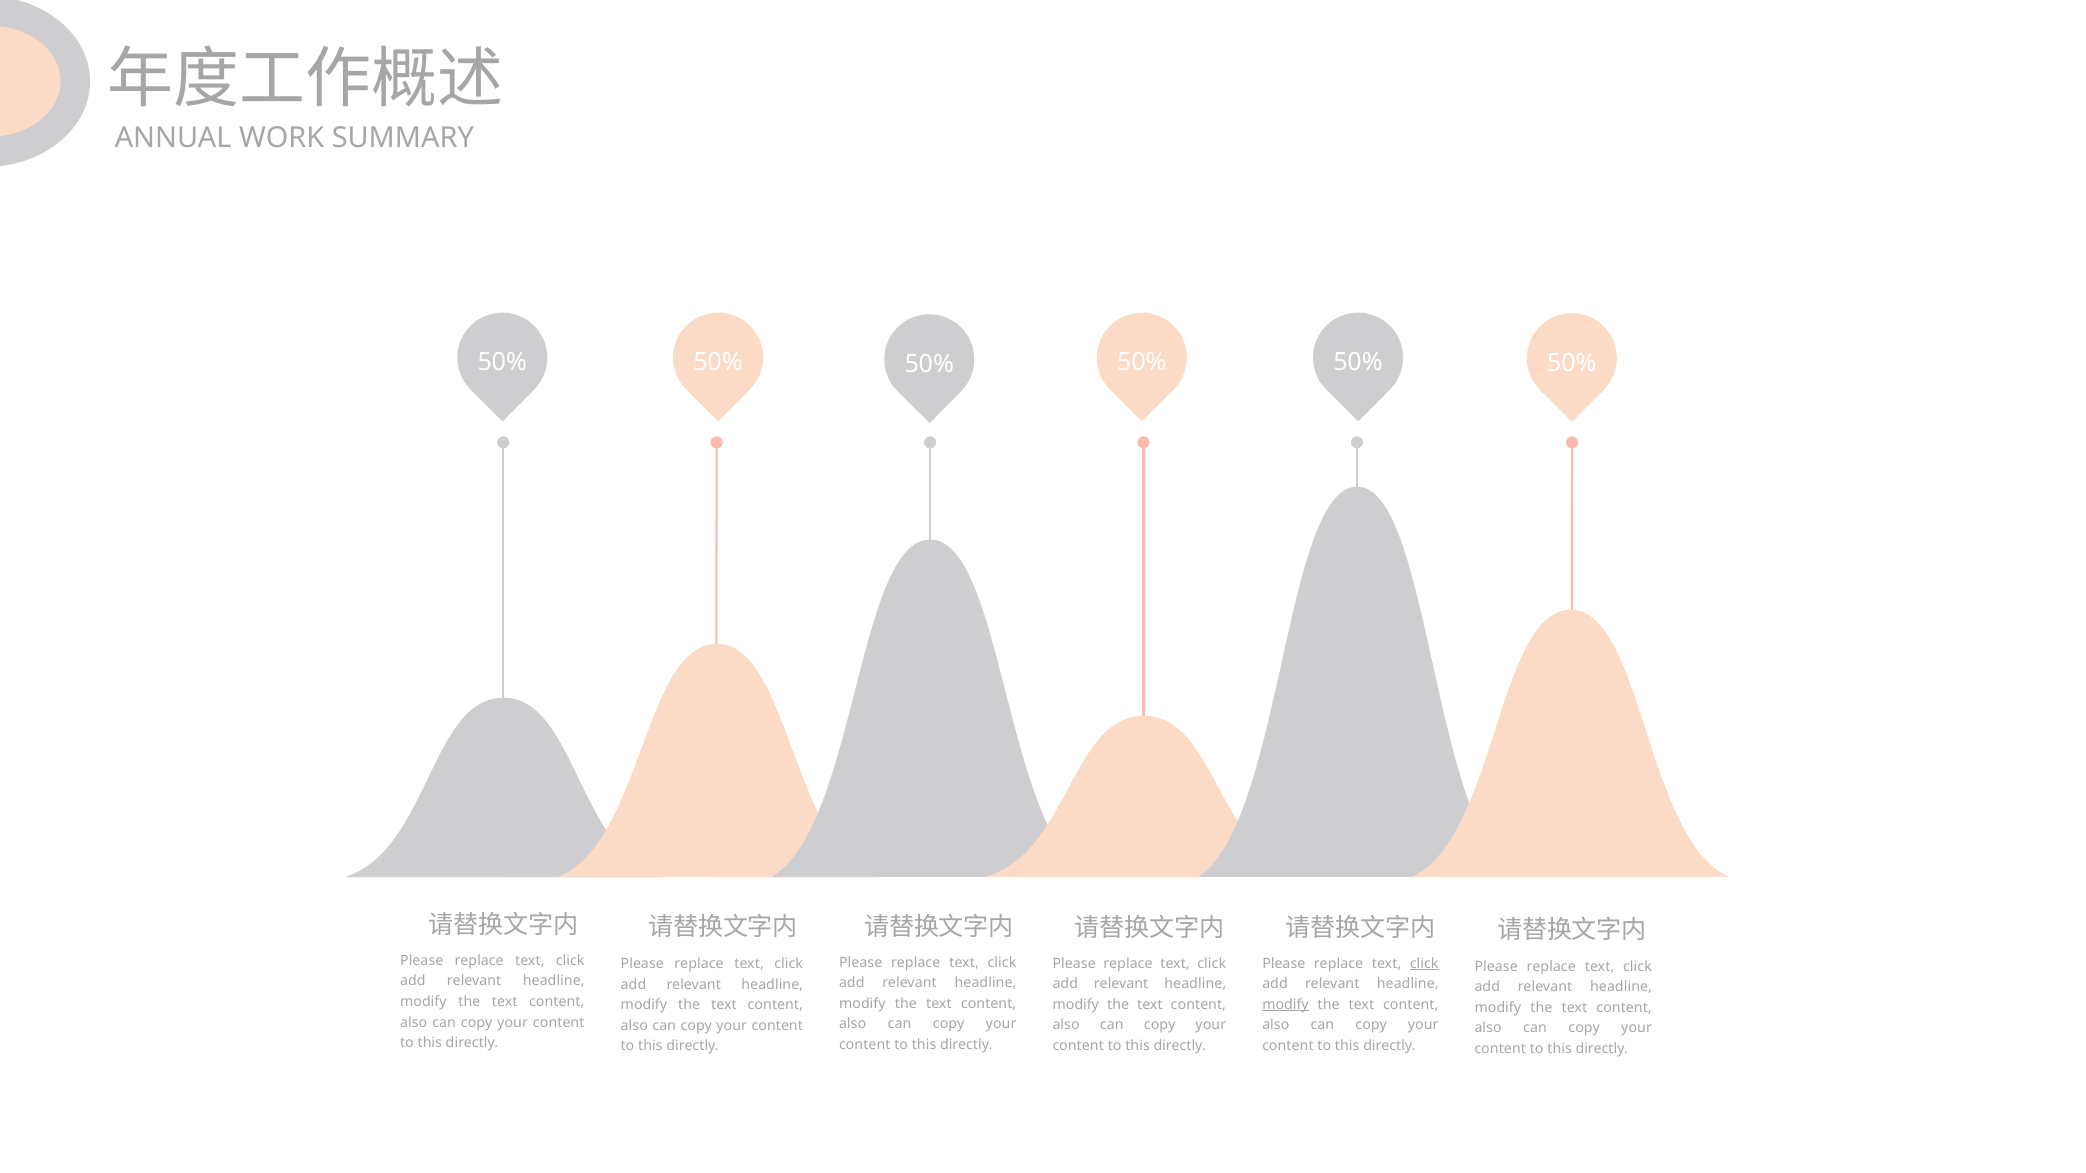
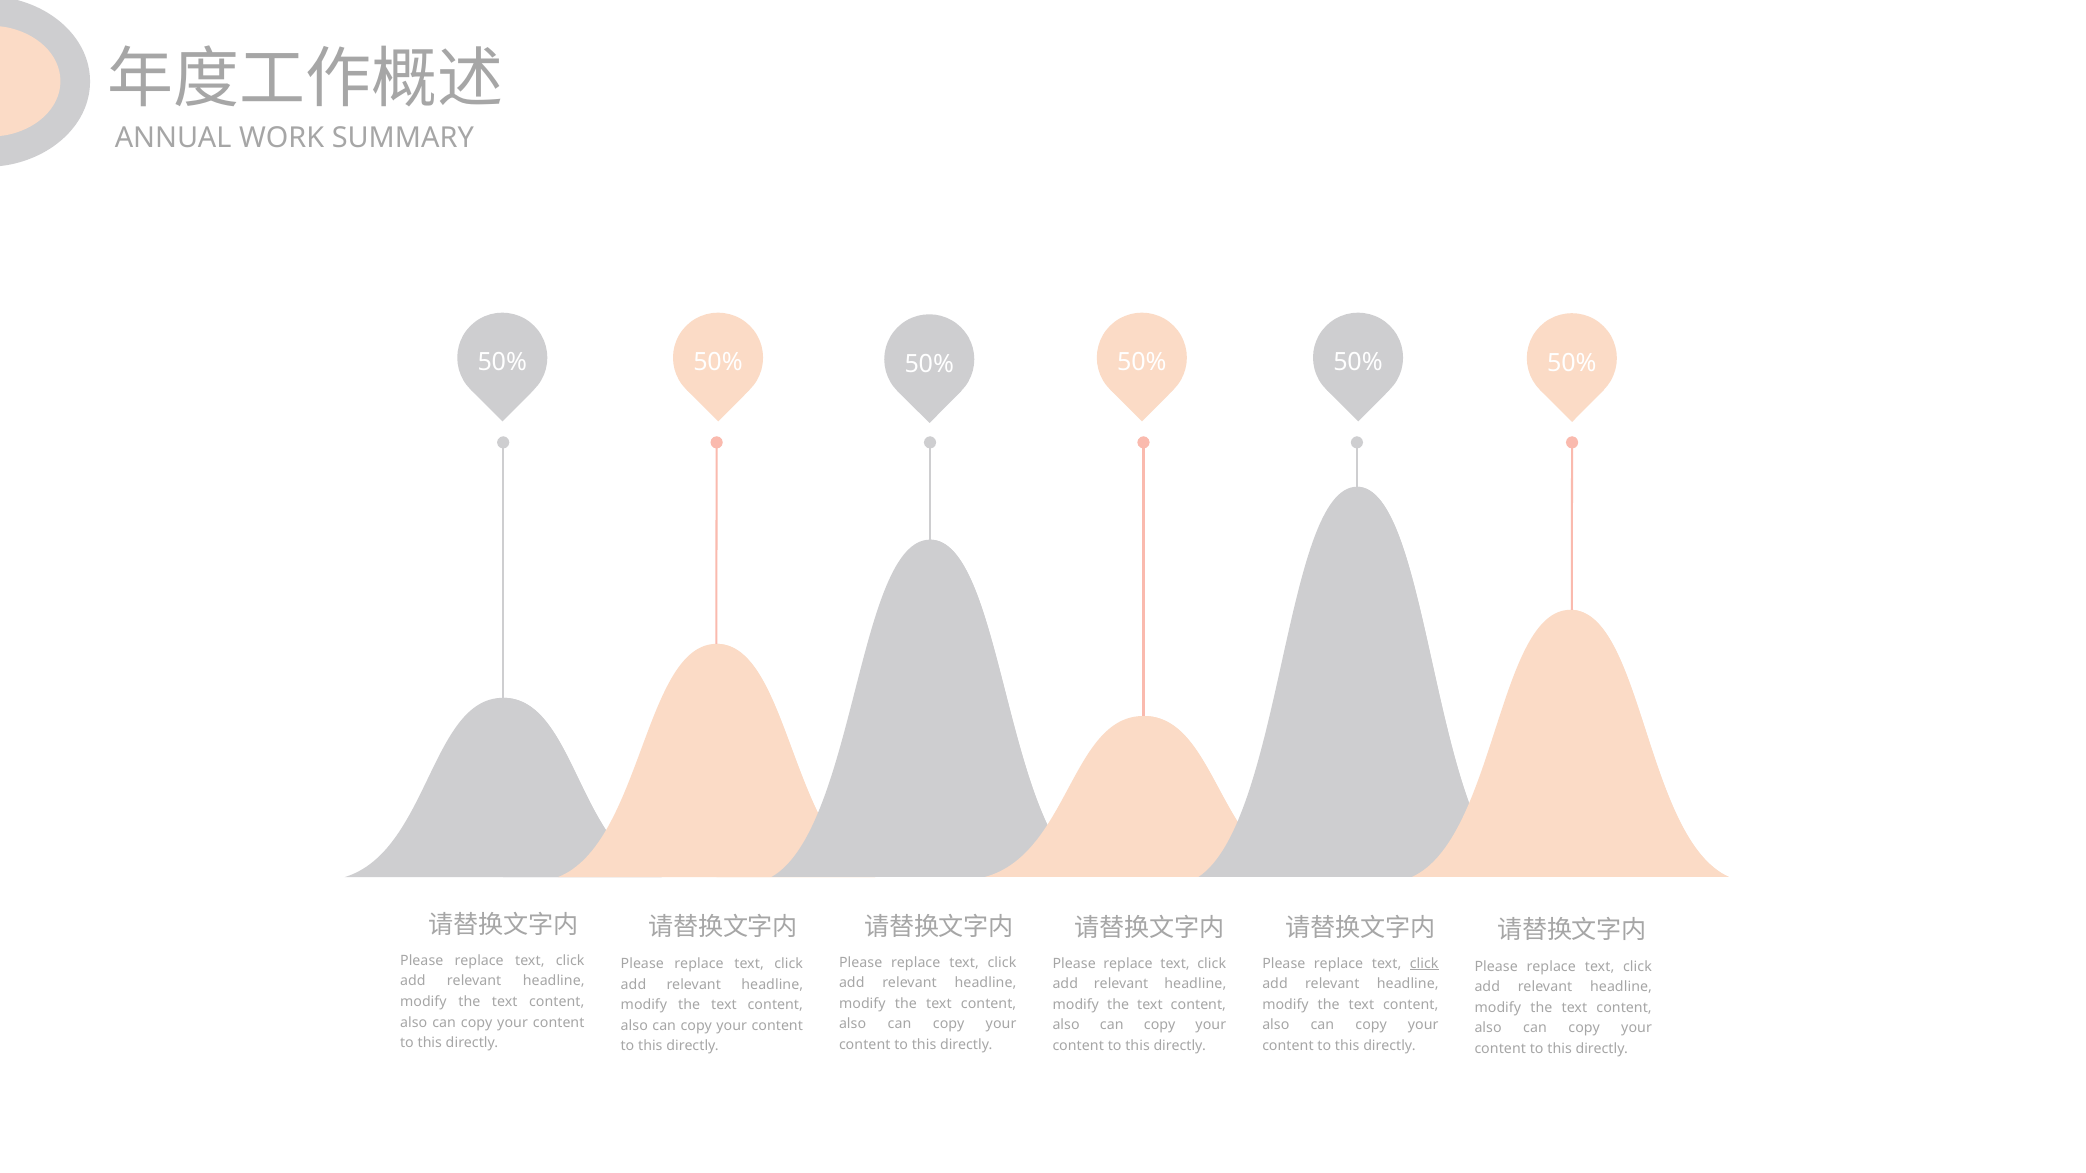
modify underline: present -> none (1285, 1005)
